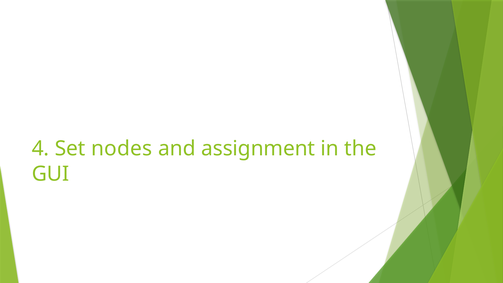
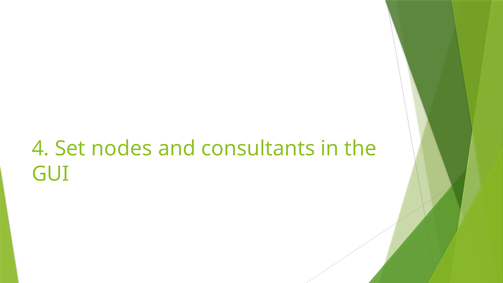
assignment: assignment -> consultants (258, 149)
